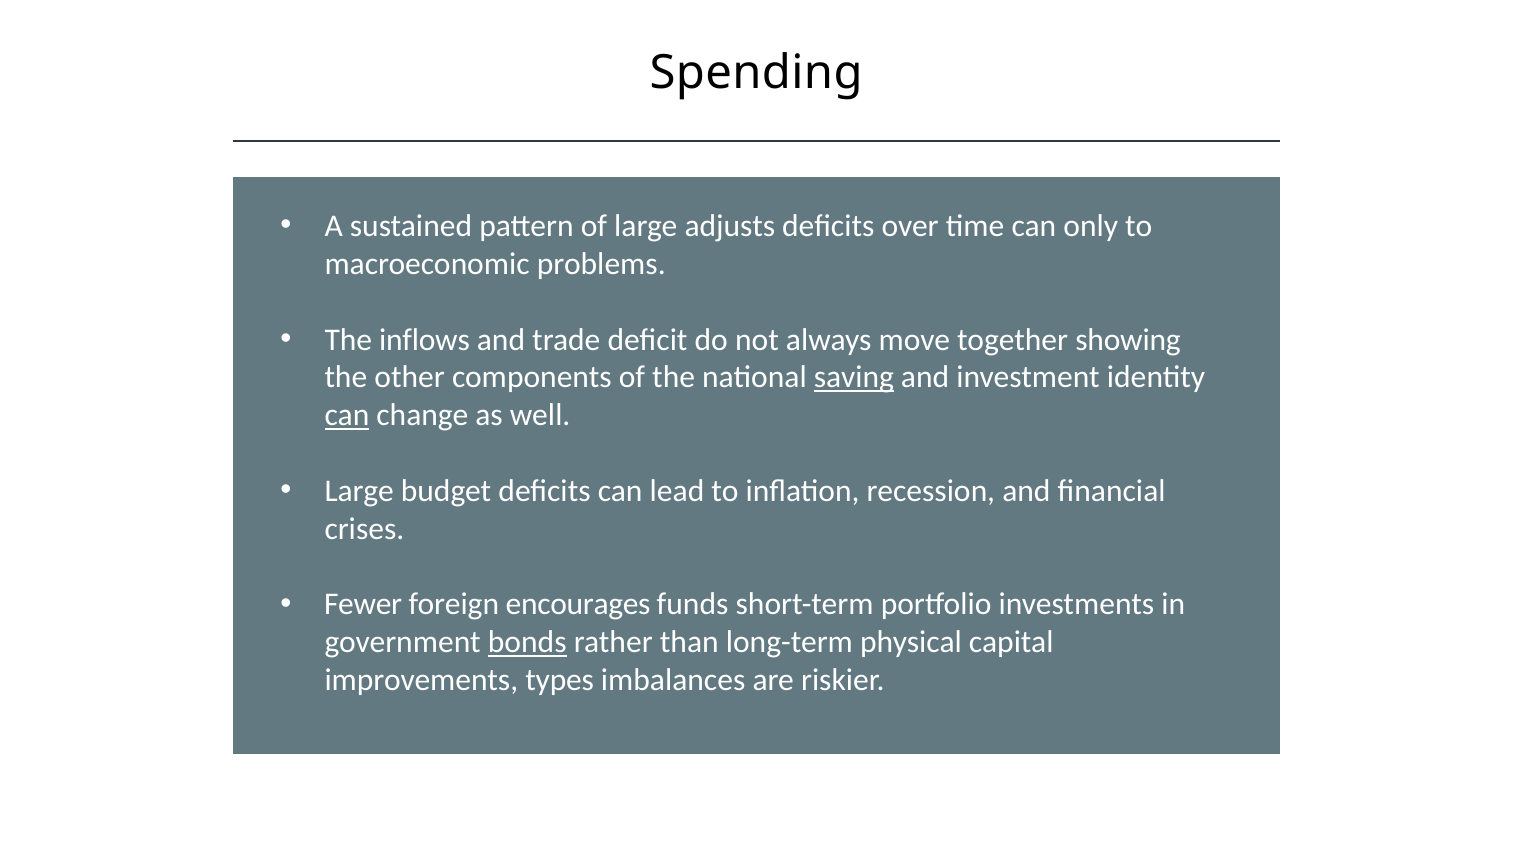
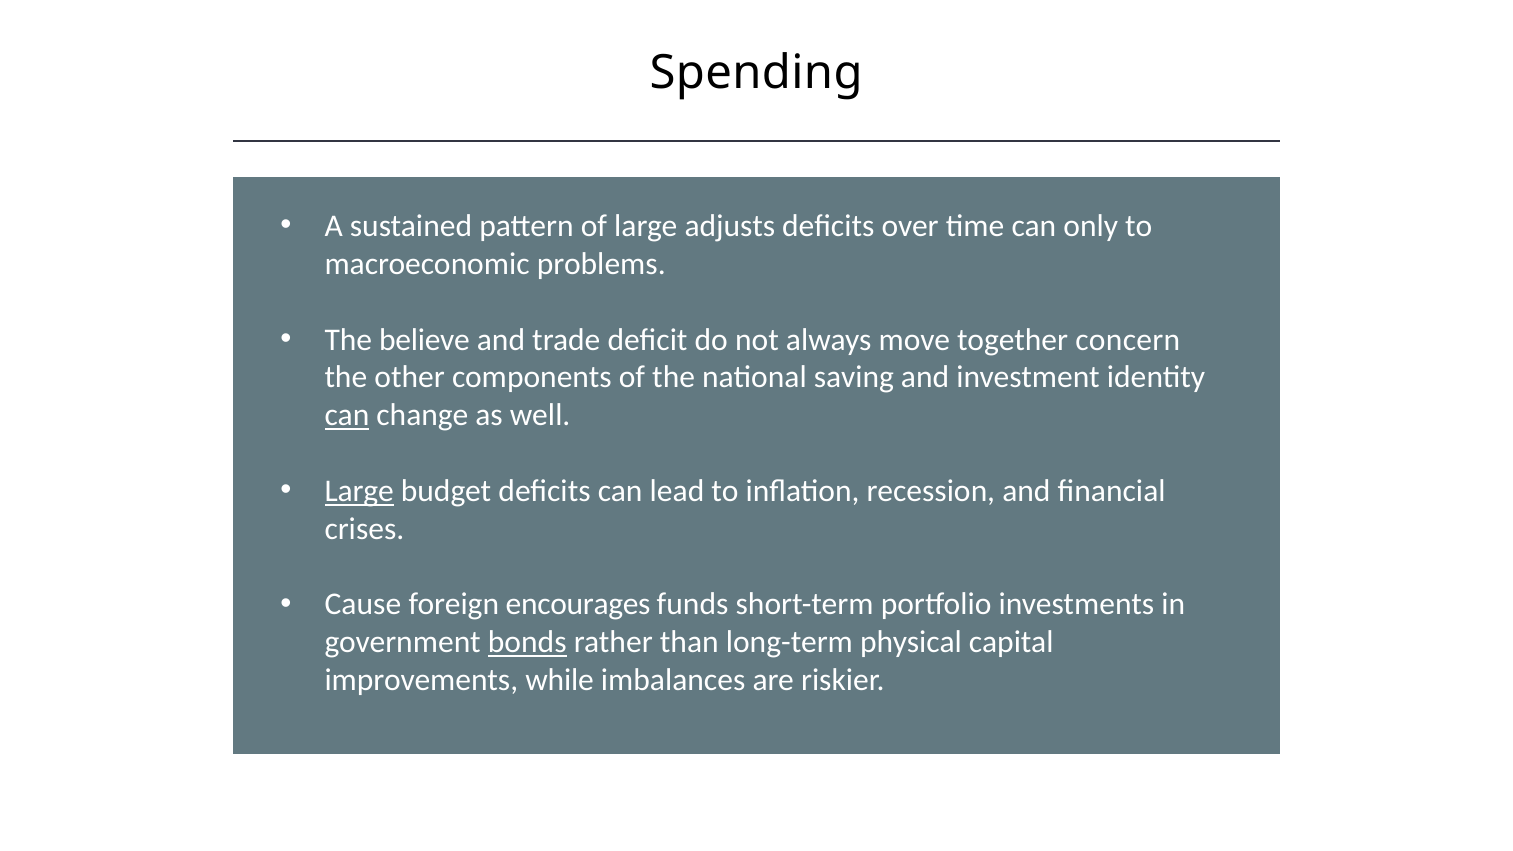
inflows: inflows -> believe (425, 340)
showing: showing -> concern (1128, 340)
saving underline: present -> none (854, 378)
Large underline: none -> present (359, 491)
Fewer: Fewer -> Cause (363, 605)
types: types -> while (560, 680)
